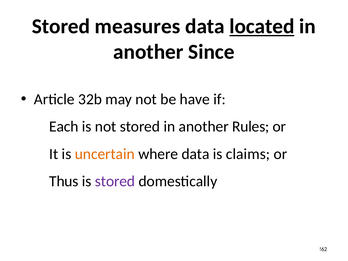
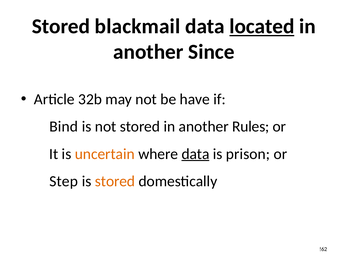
measures: measures -> blackmail (138, 26)
Each: Each -> Bind (64, 127)
data underline: none -> present (195, 154)
claims: claims -> prison (248, 154)
Thus: Thus -> Step (64, 181)
stored colour: purple -> orange (115, 181)
